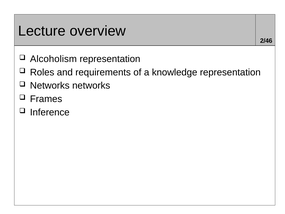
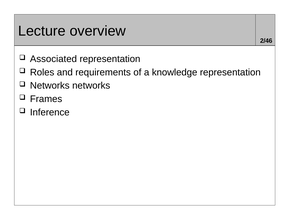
Alcoholism: Alcoholism -> Associated (53, 59)
